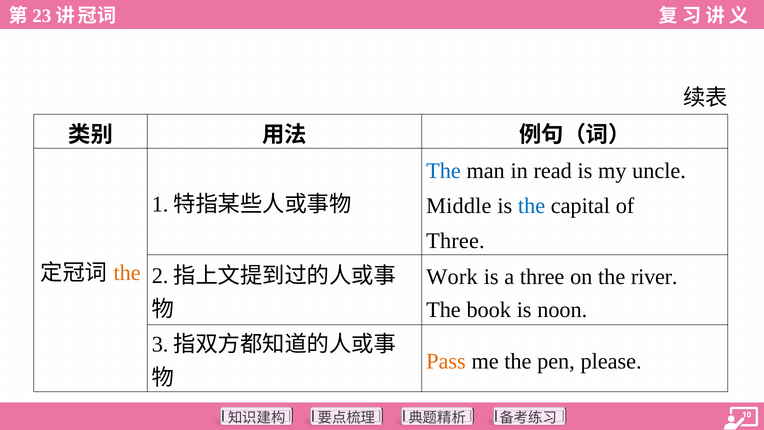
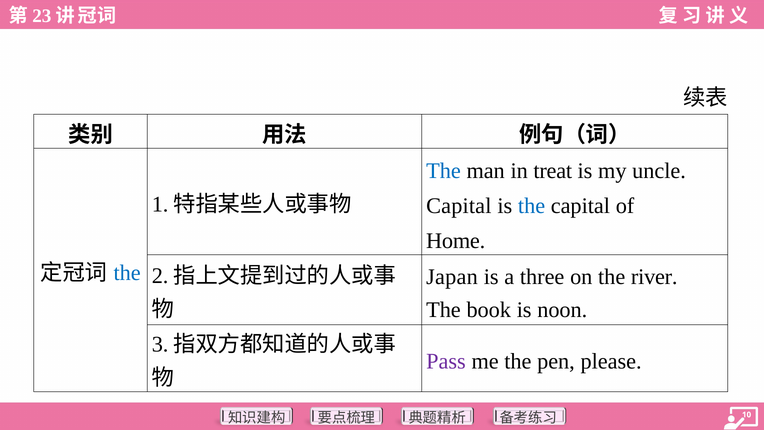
read: read -> treat (553, 171)
Middle: Middle -> Capital (459, 206)
Three: Three -> Home (456, 241)
the colour: orange -> blue (127, 273)
Work: Work -> Japan (452, 277)
Pass colour: orange -> purple (446, 361)
